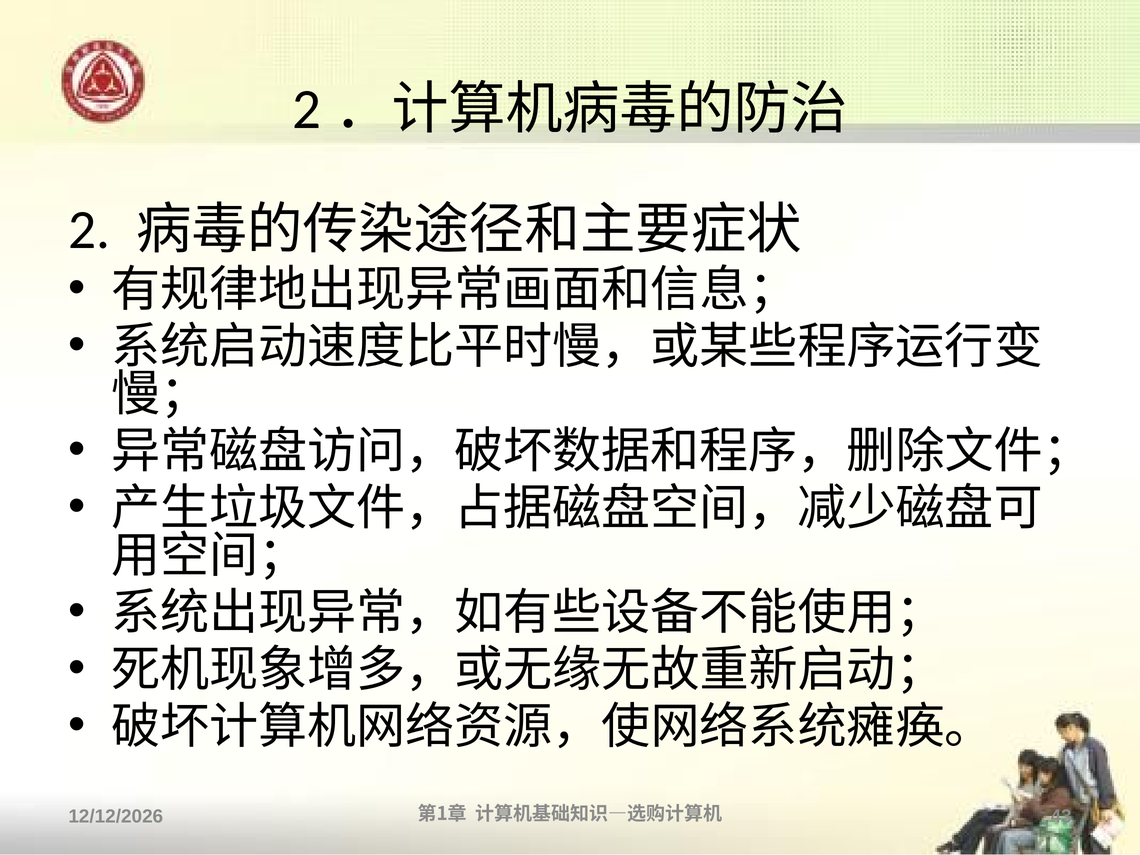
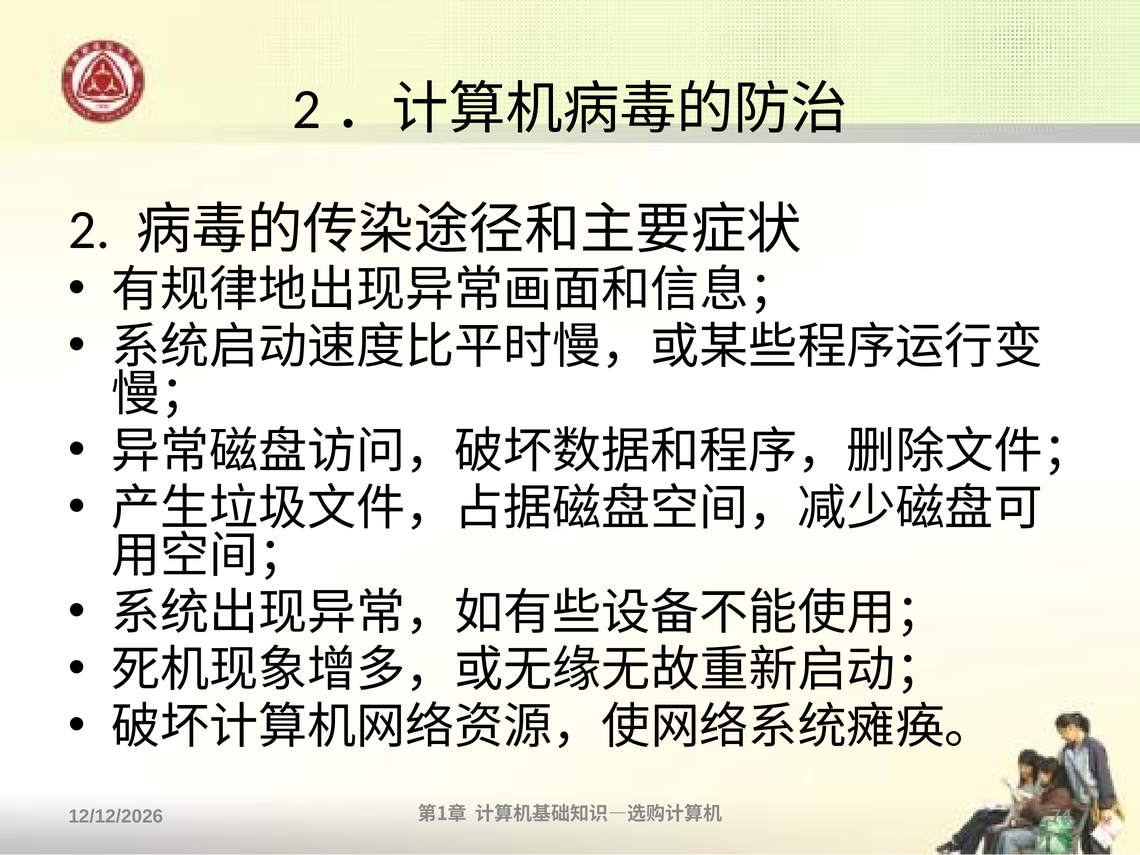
43: 43 -> 74 (1061, 817)
